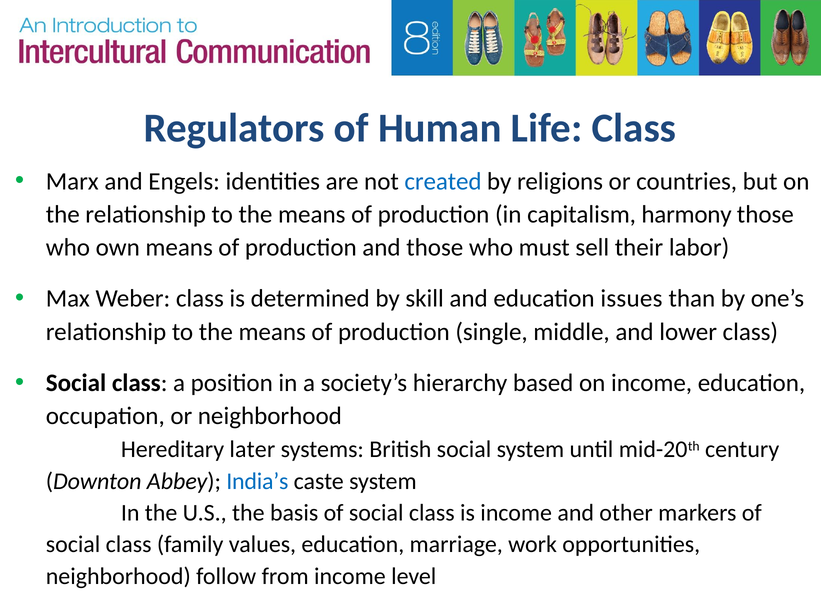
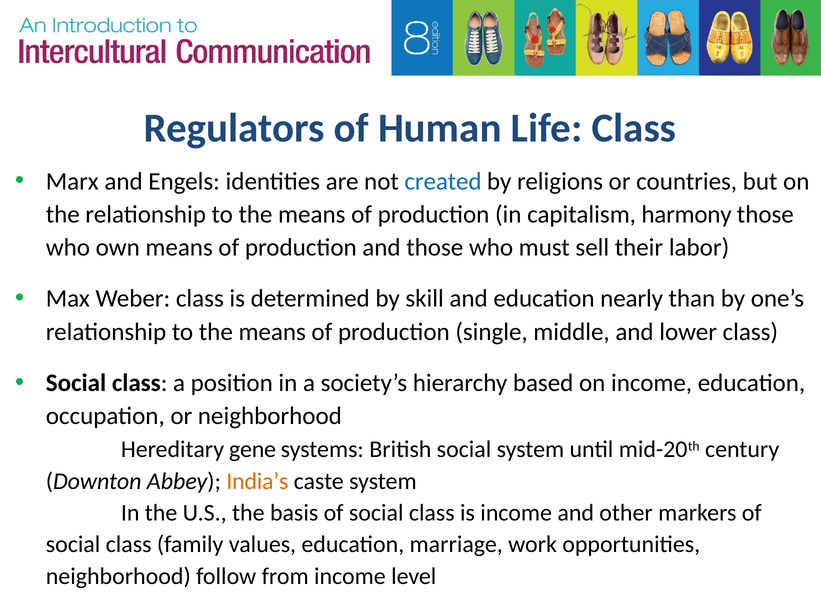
issues: issues -> nearly (632, 299)
later: later -> gene (253, 449)
India’s colour: blue -> orange (257, 481)
